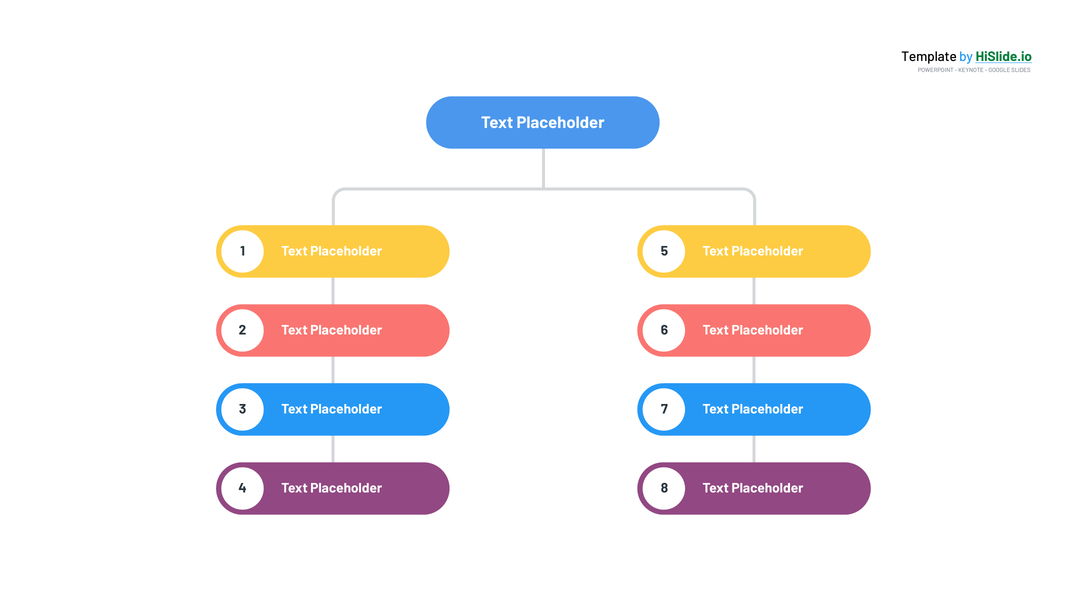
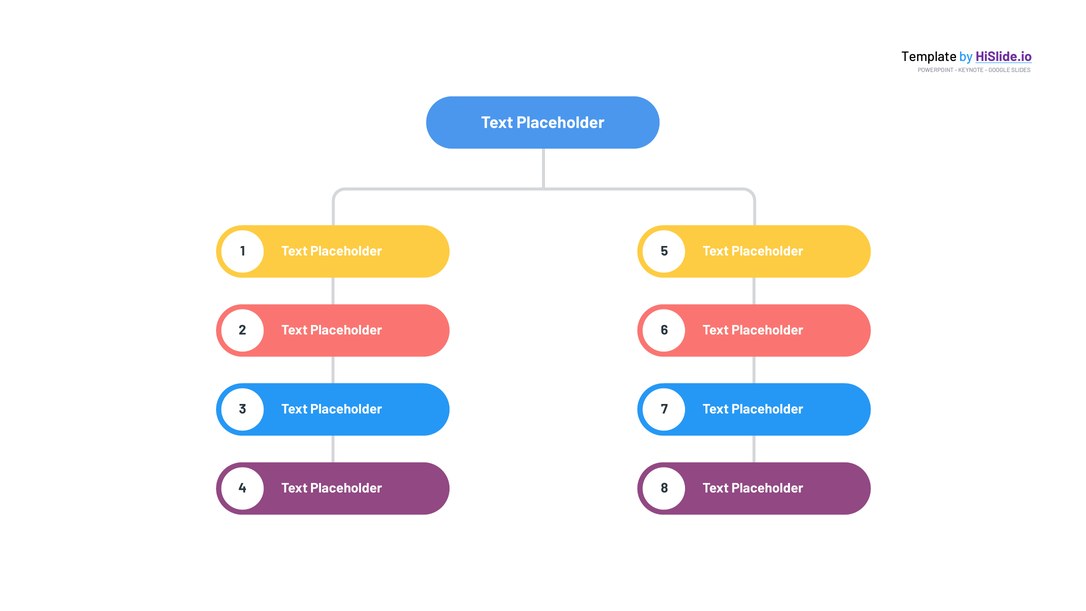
HiSlide.io colour: green -> purple (1004, 57)
